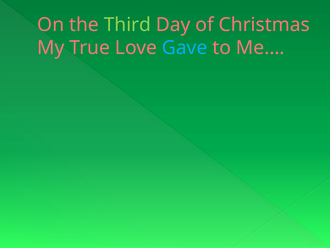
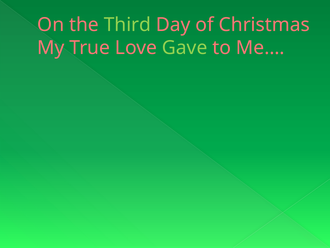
Gave colour: light blue -> light green (185, 48)
